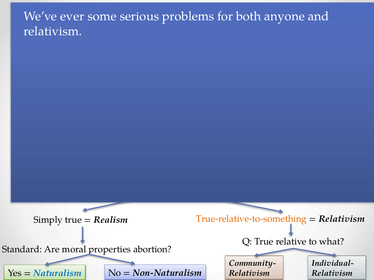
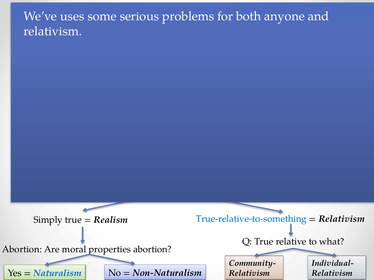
We’ve ever: ever -> uses (72, 16)
True-relative-to-something colour: orange -> blue (251, 219)
Standard: Standard -> Abortion (22, 250)
